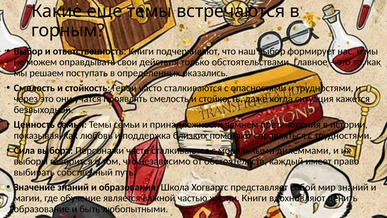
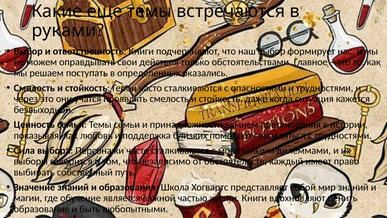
горным: горным -> руками (68, 30)
